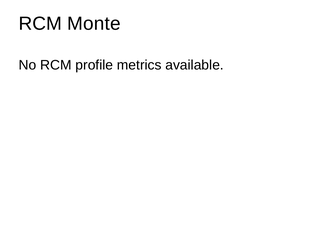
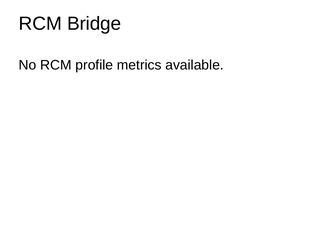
Monte: Monte -> Bridge (94, 24)
